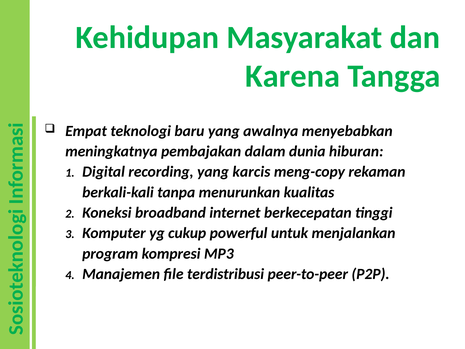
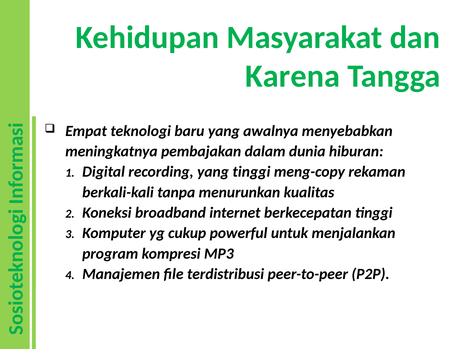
yang karcis: karcis -> tinggi (251, 172)
